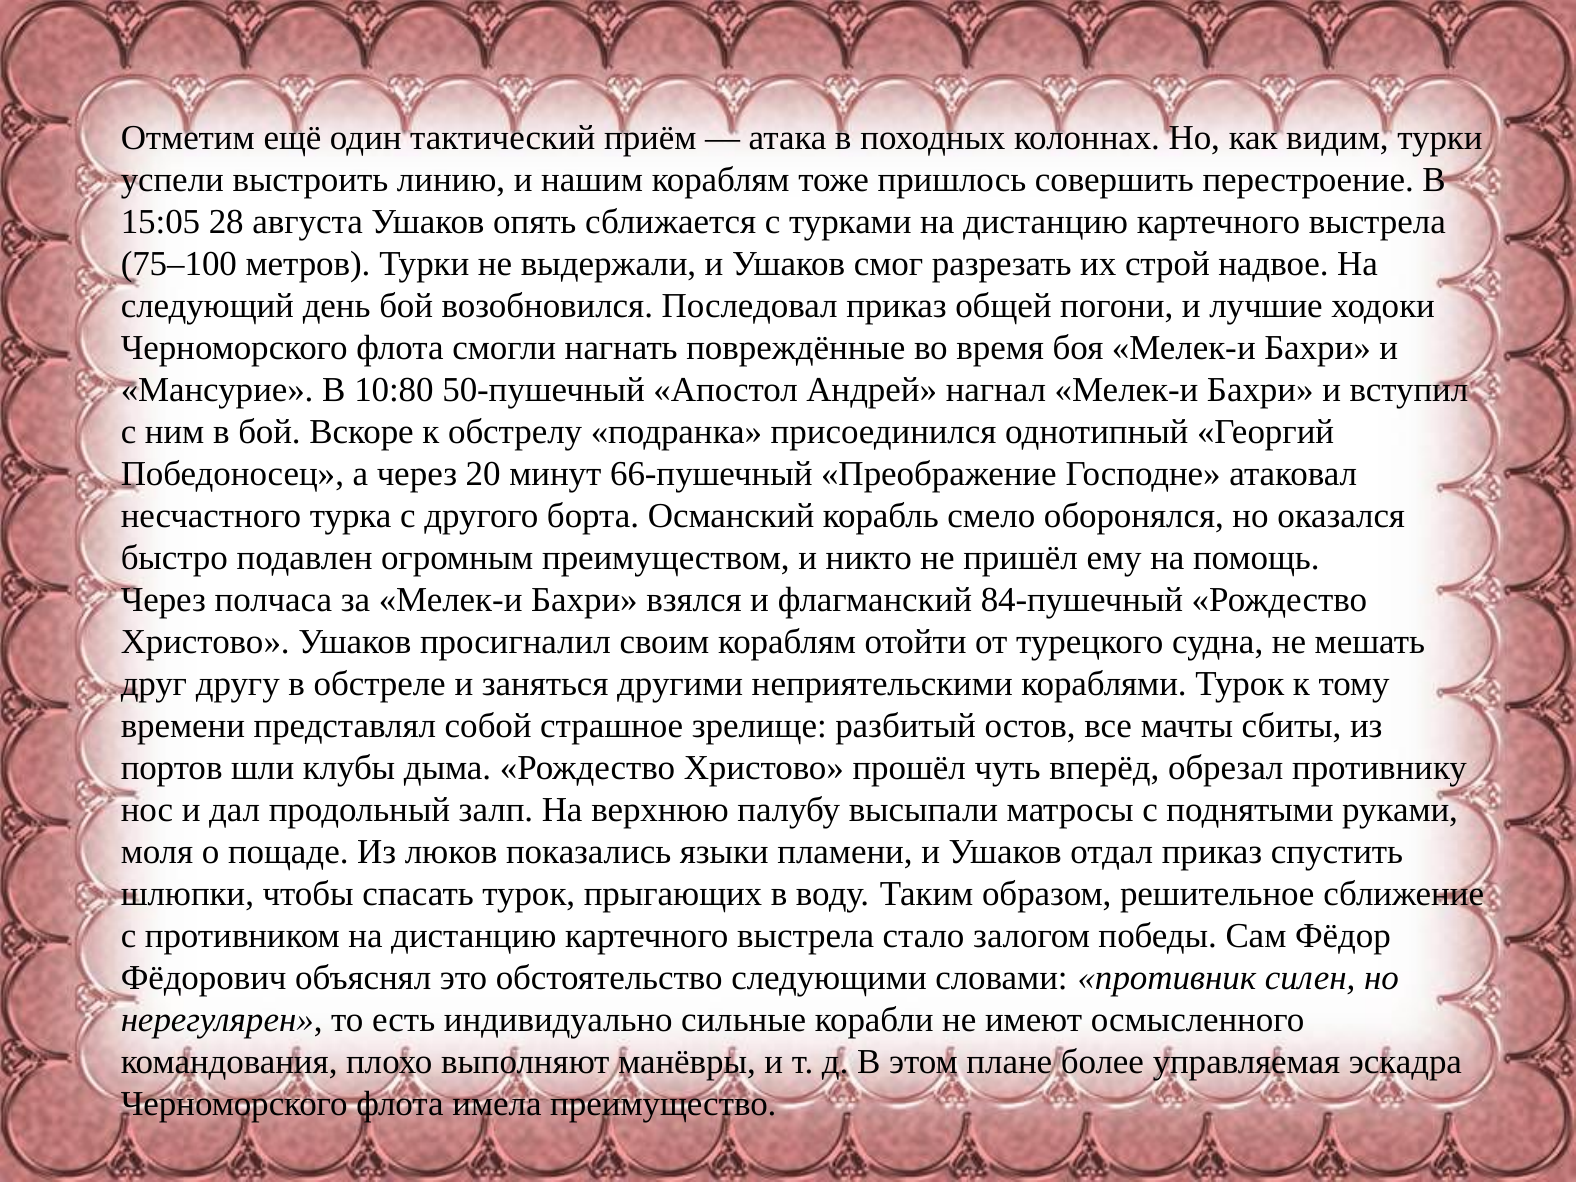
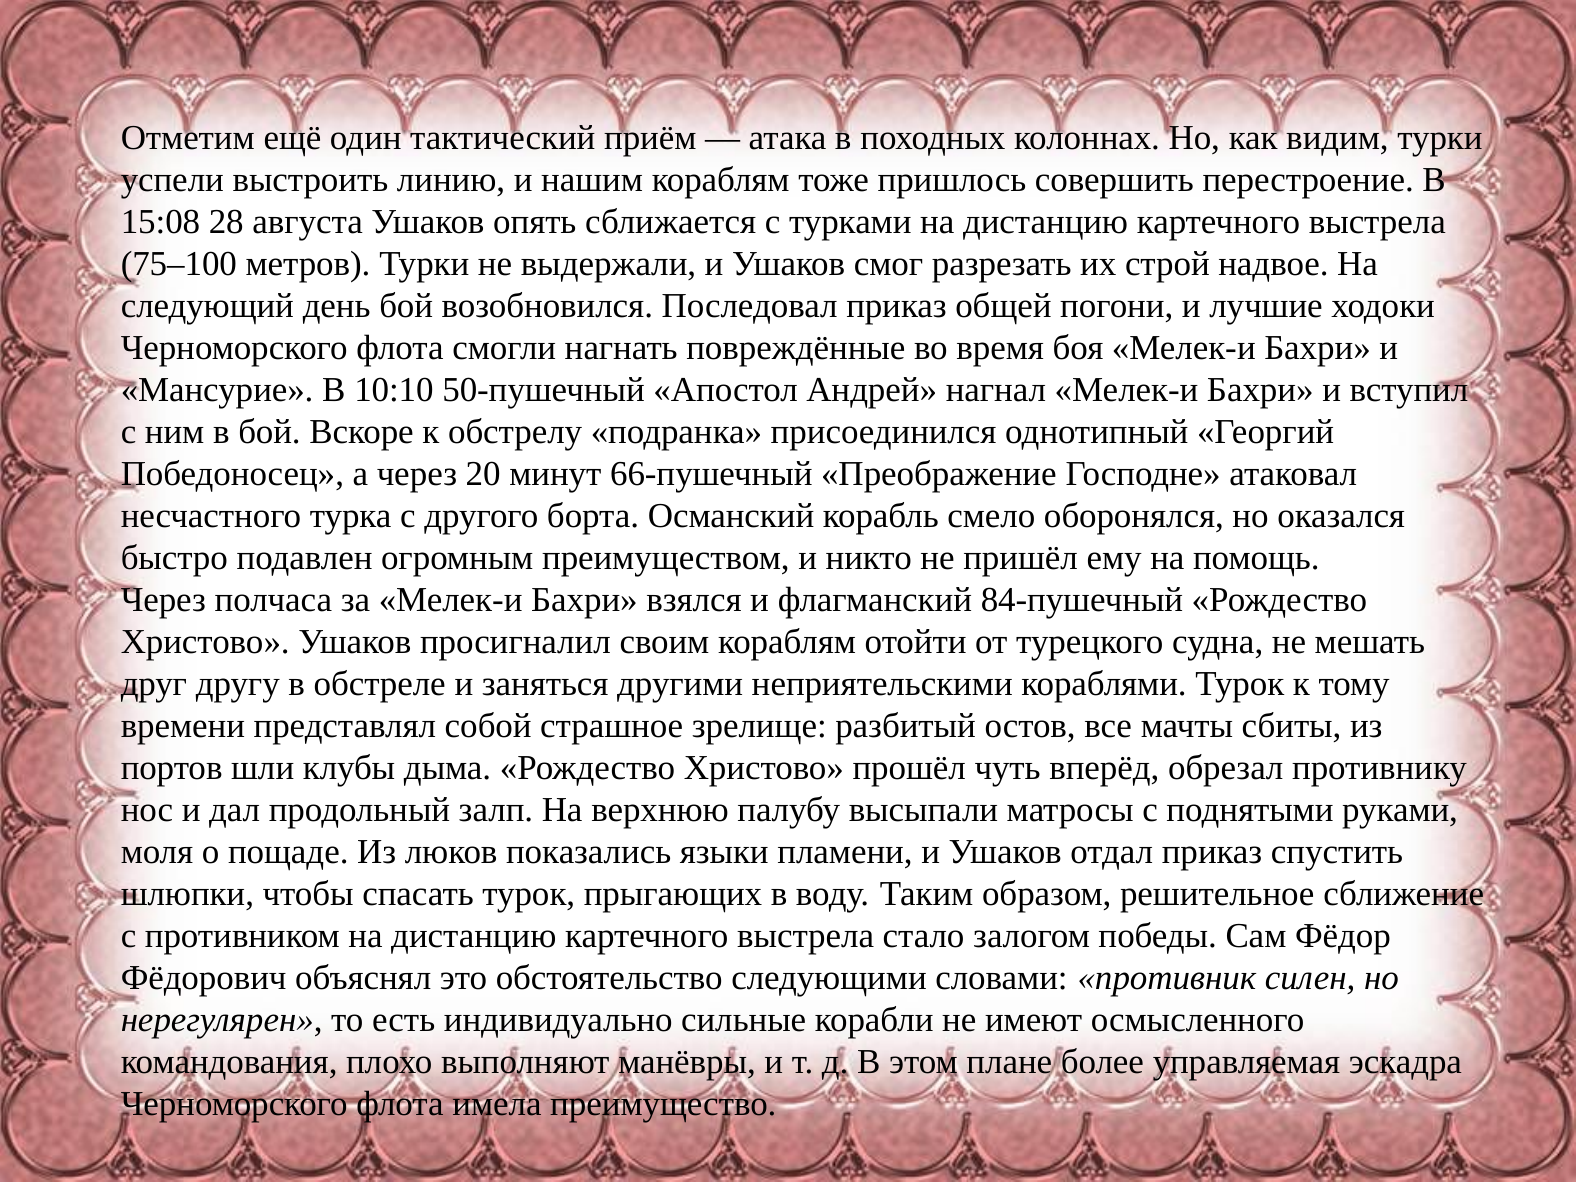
15:05: 15:05 -> 15:08 (161, 222)
10:80: 10:80 -> 10:10 (394, 390)
